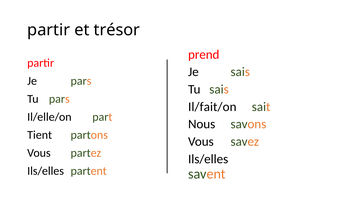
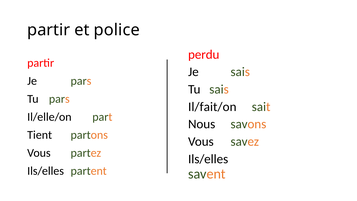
trésor: trésor -> police (117, 30)
prend: prend -> perdu (204, 54)
